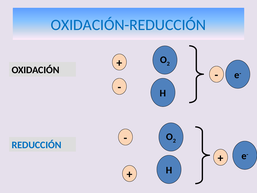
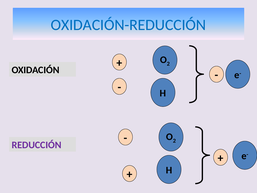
REDUCCIÓN colour: blue -> purple (37, 145)
